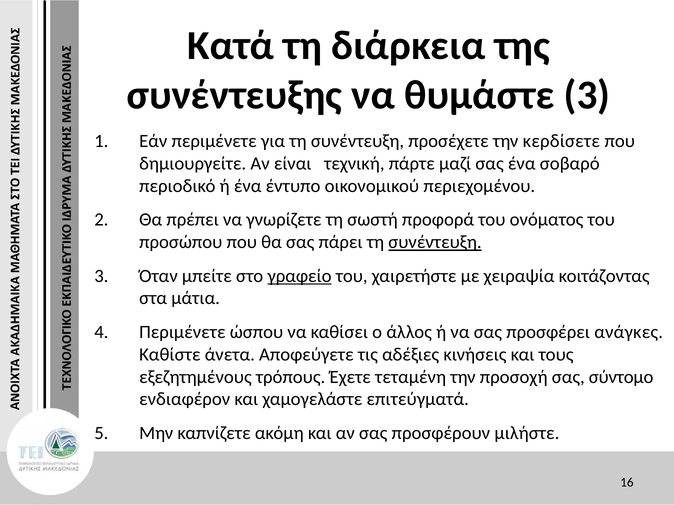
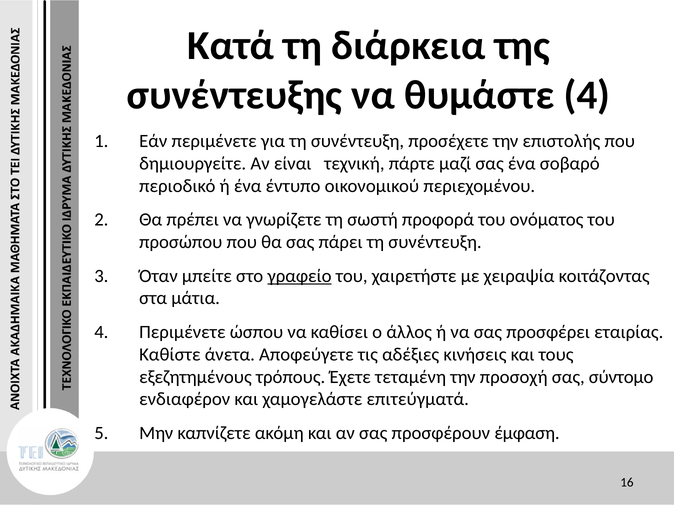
θυμάστε 3: 3 -> 4 (587, 95)
κερδίσετε: κερδίσετε -> επιστολής (561, 141)
συνέντευξη underline: present -> none (435, 242)
ανάγκες: ανάγκες -> εταιρίας (629, 332)
μιλήστε: μιλήστε -> έμφαση (527, 433)
